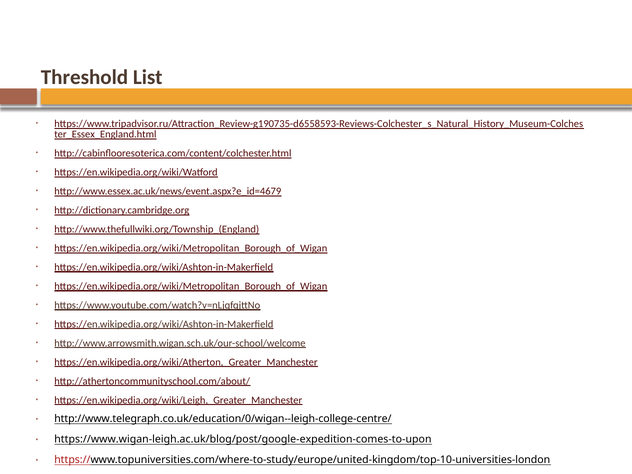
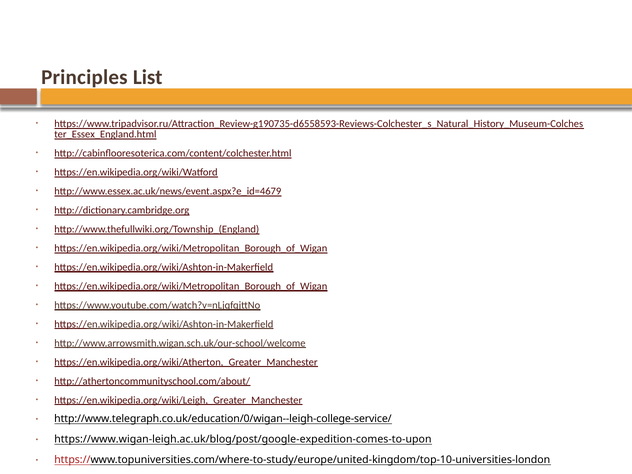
Threshold: Threshold -> Principles (84, 77)
http://www.telegraph.co.uk/education/0/wigan--leigh-college-centre/: http://www.telegraph.co.uk/education/0/wigan--leigh-college-centre/ -> http://www.telegraph.co.uk/education/0/wigan--leigh-college-service/ (223, 419)
